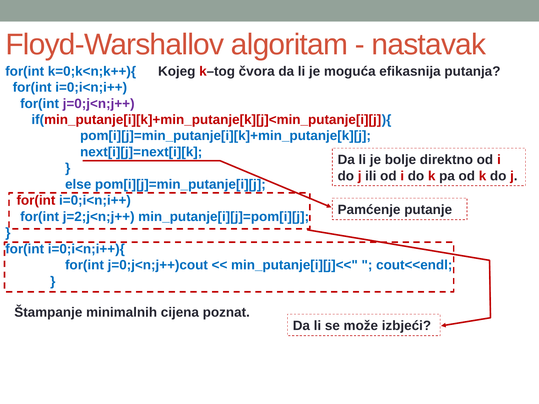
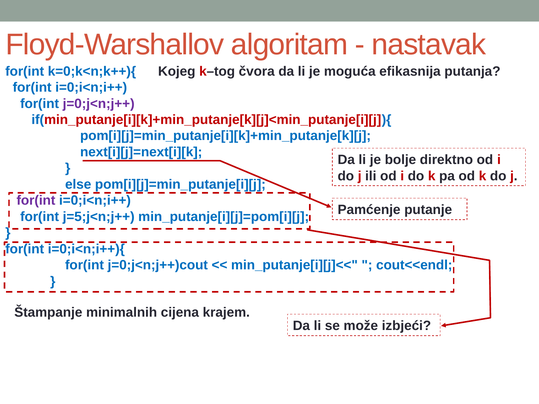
for(int colour: red -> purple (36, 201)
j=2;j<n;j++: j=2;j<n;j++ -> j=5;j<n;j++ (99, 217)
poznat: poznat -> krajem (226, 313)
